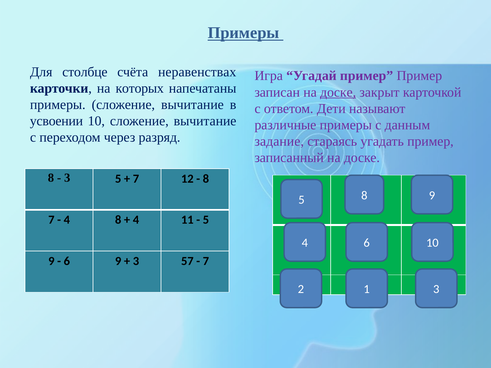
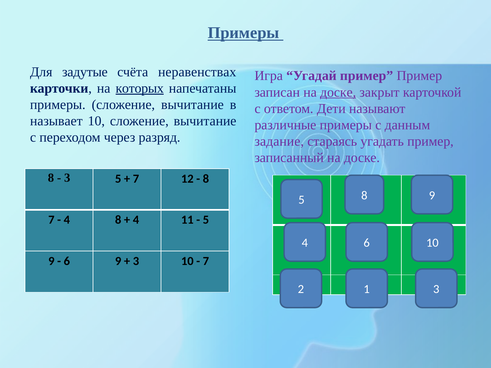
столбце: столбце -> задутые (85, 72)
которых underline: none -> present (140, 88)
усвоении: усвоении -> называет (56, 121)
3 57: 57 -> 10 (187, 261)
